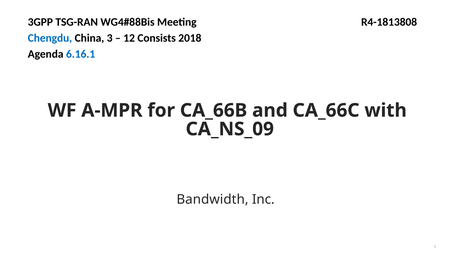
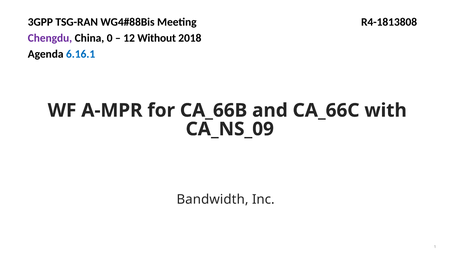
Chengdu colour: blue -> purple (50, 38)
3: 3 -> 0 (110, 38)
Consists: Consists -> Without (157, 38)
